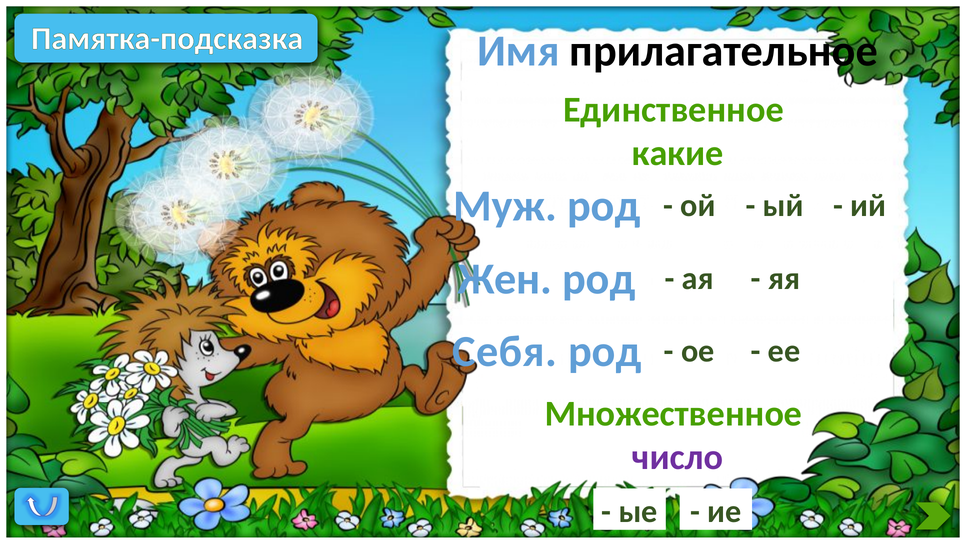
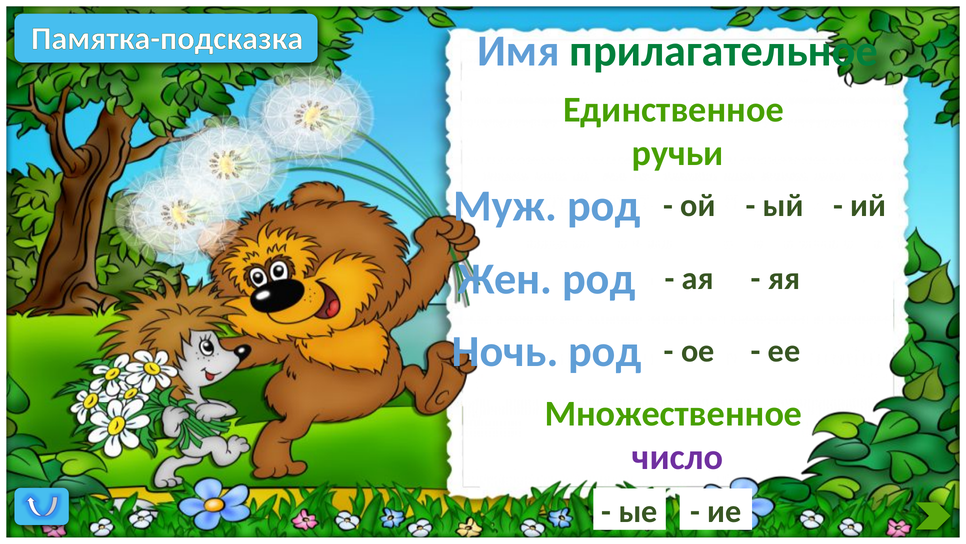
прилагательное colour: black -> green (724, 51)
какие: какие -> ручьи (678, 153)
Себя: Себя -> Ночь (505, 351)
